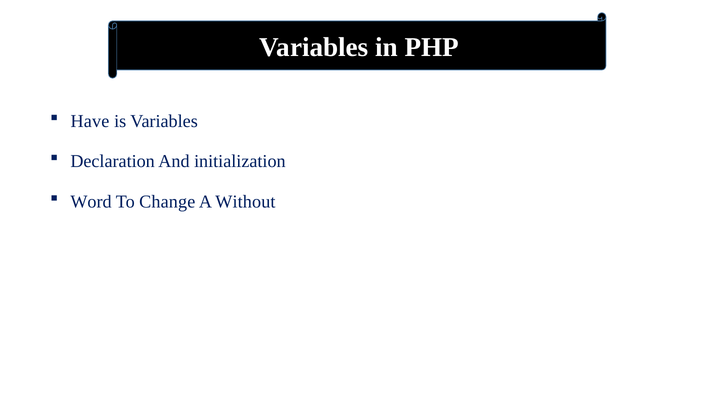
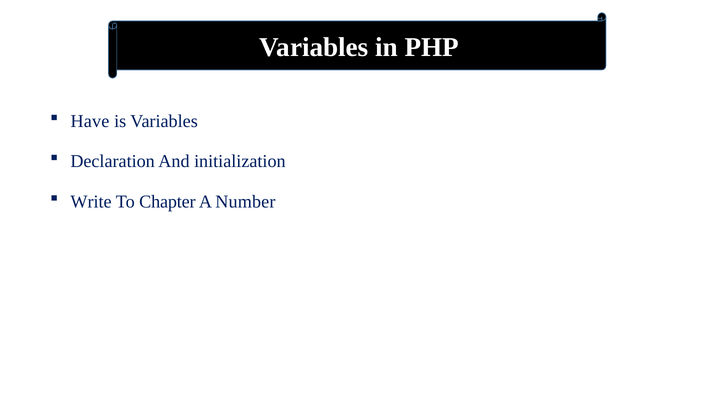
Word: Word -> Write (91, 201)
Change: Change -> Chapter (167, 201)
Without: Without -> Number (245, 201)
